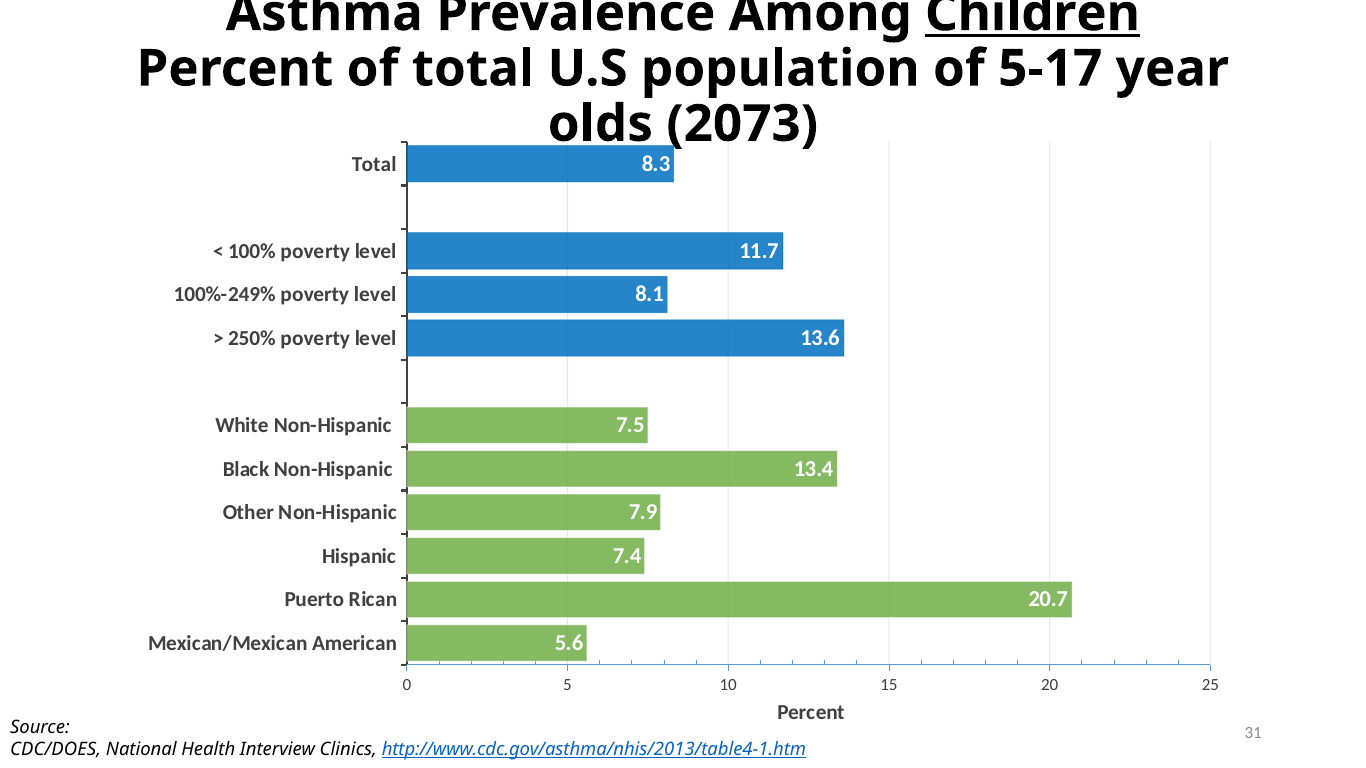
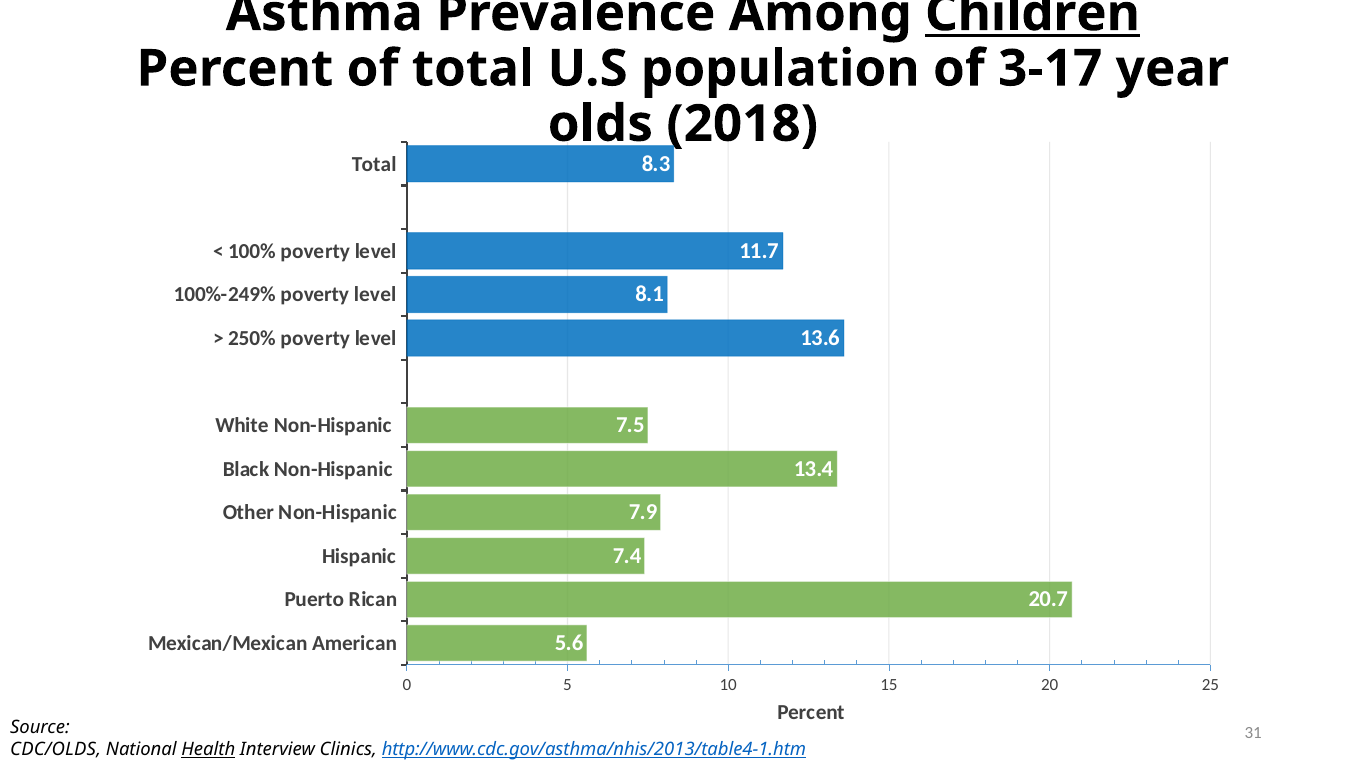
5-17: 5-17 -> 3-17 (1050, 69)
2073: 2073 -> 2018 (742, 124)
CDC/DOES: CDC/DOES -> CDC/OLDS (56, 750)
Health underline: none -> present (208, 750)
